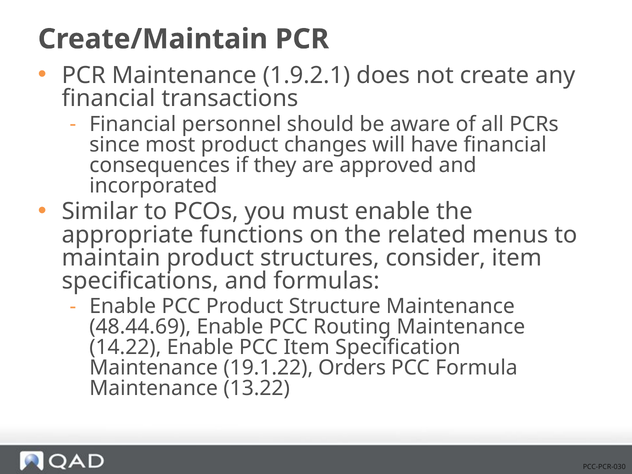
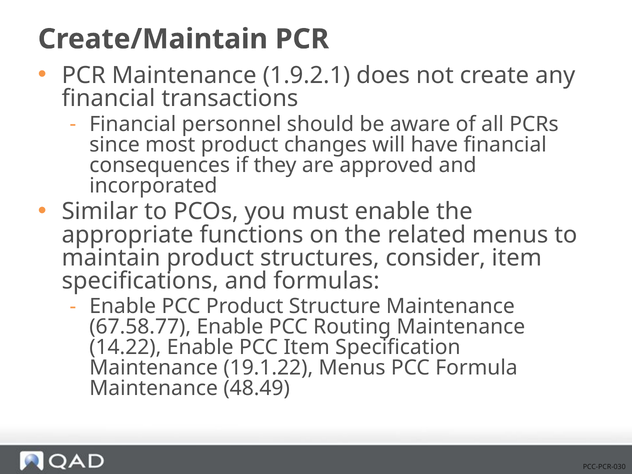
48.44.69: 48.44.69 -> 67.58.77 (140, 327)
19.1.22 Orders: Orders -> Menus (352, 368)
13.22: 13.22 -> 48.49 (257, 388)
